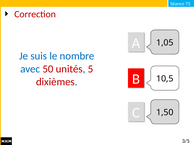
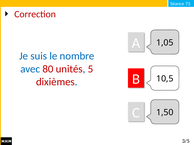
50: 50 -> 80 (48, 69)
